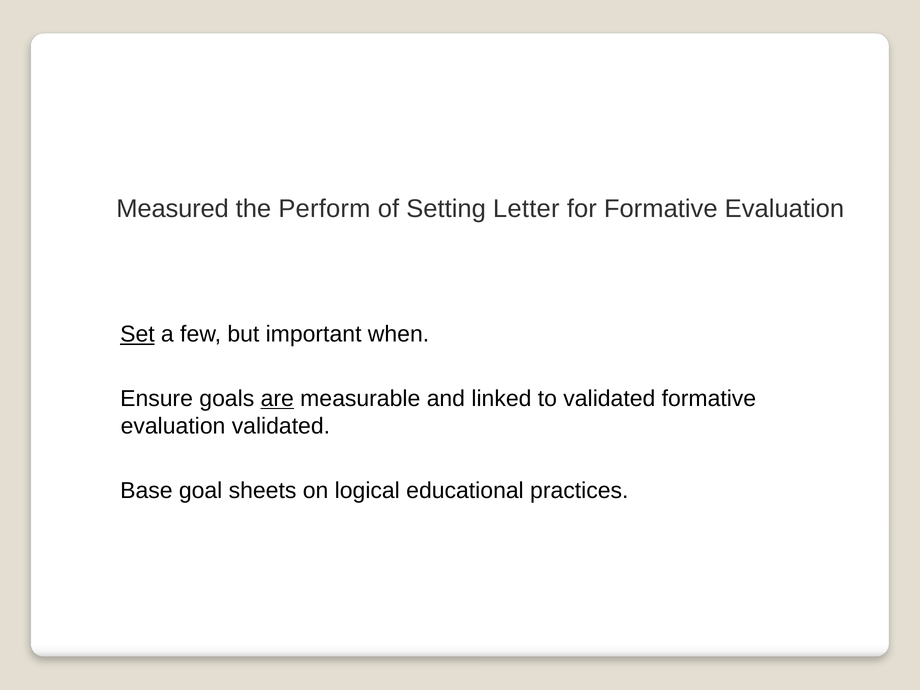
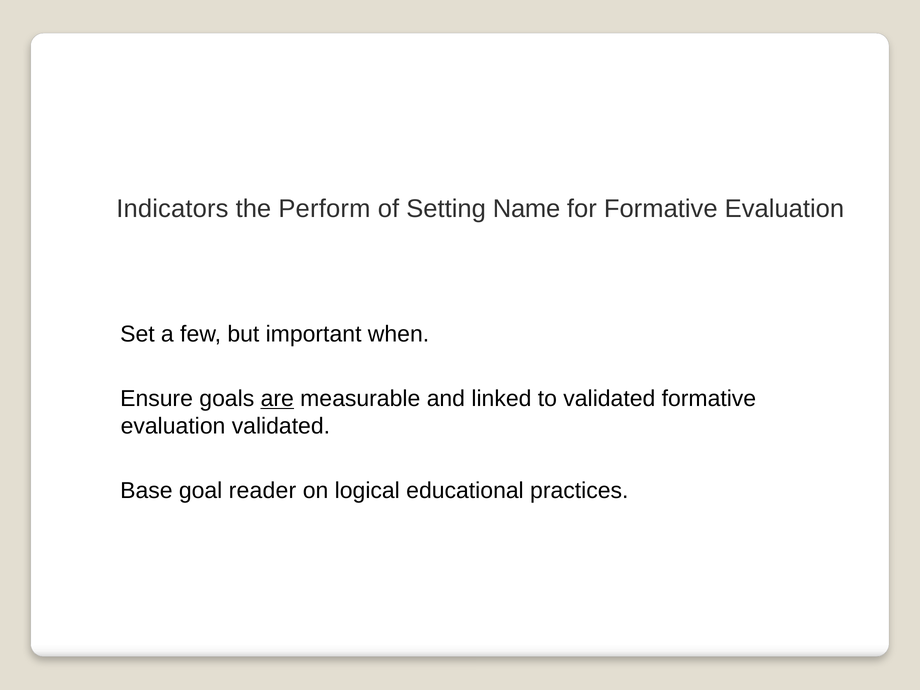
Measured: Measured -> Indicators (172, 209)
Letter: Letter -> Name (527, 209)
Set underline: present -> none (137, 334)
sheets: sheets -> reader (262, 491)
